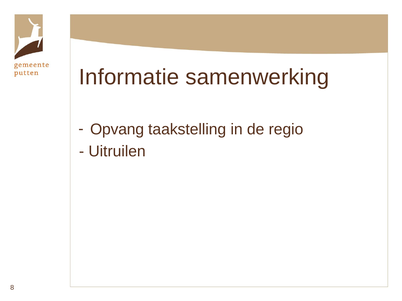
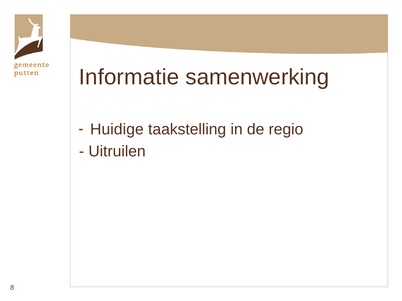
Opvang: Opvang -> Huidige (117, 130)
